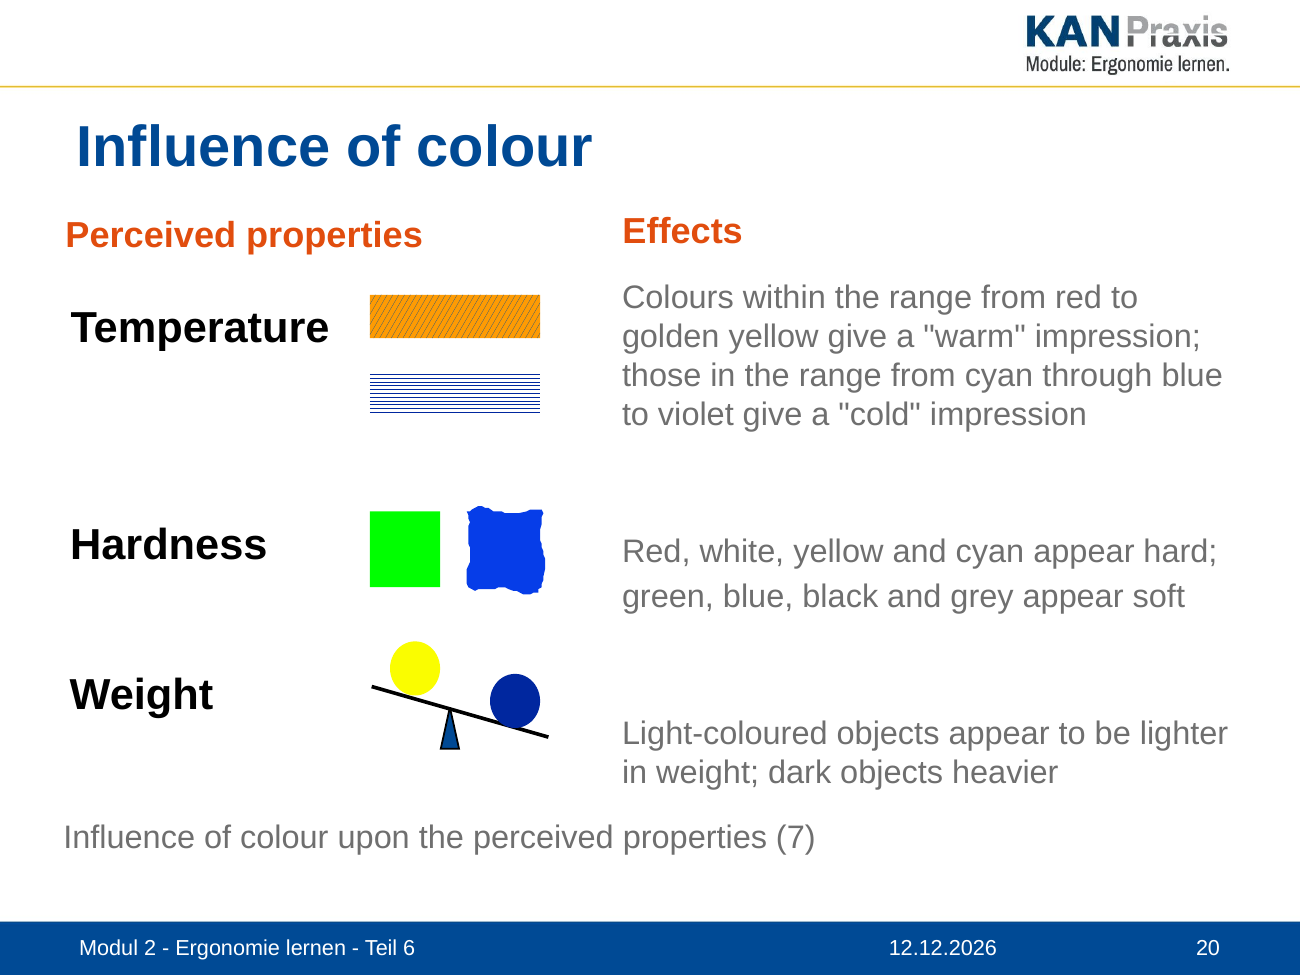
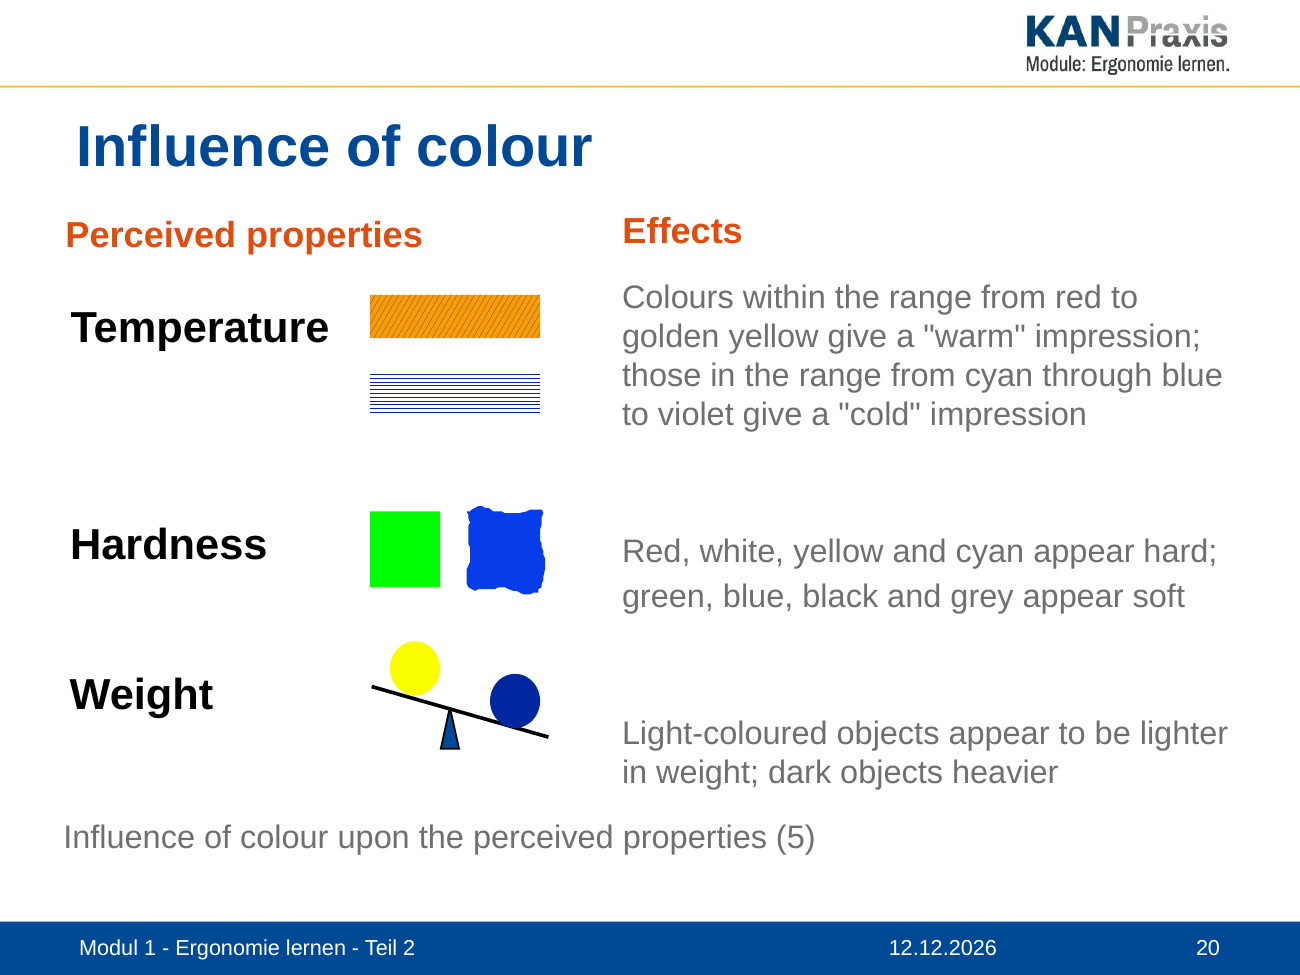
7: 7 -> 5 (796, 838)
2: 2 -> 1 (150, 949)
6: 6 -> 2 (409, 949)
